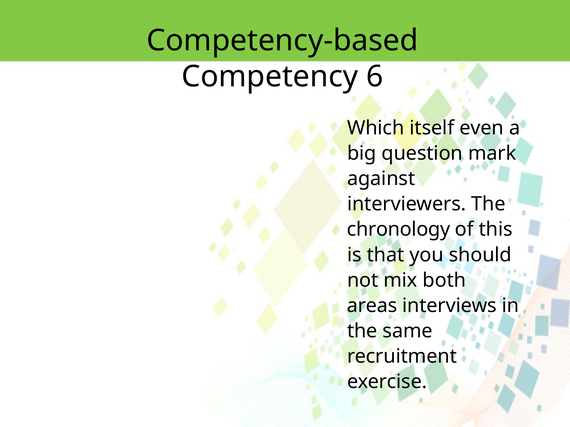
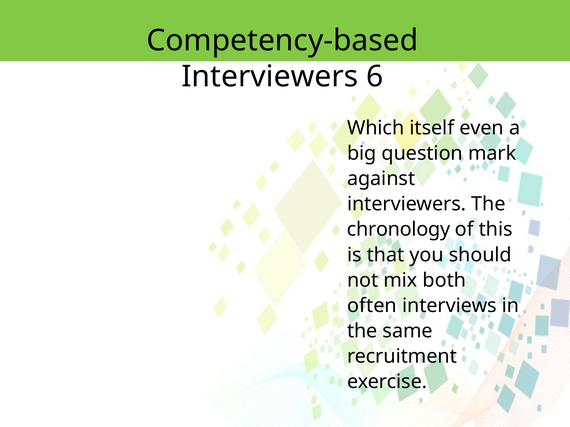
Competency: Competency -> Interviewers (270, 77)
areas: areas -> often (372, 306)
